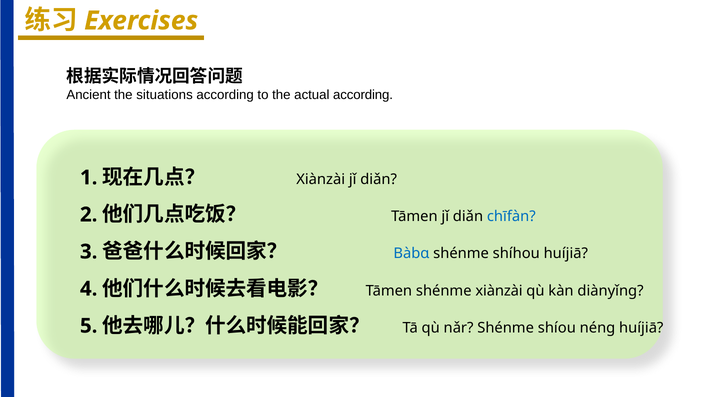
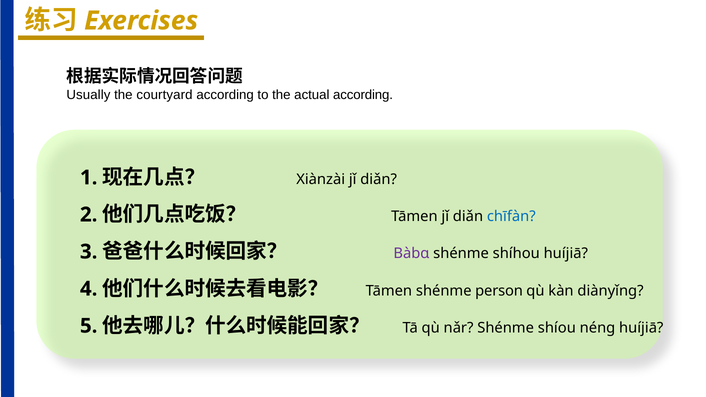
Ancient: Ancient -> Usually (88, 95)
situations: situations -> courtyard (164, 95)
Bàbɑ colour: blue -> purple (411, 254)
shénme xiànzài: xiànzài -> person (499, 291)
